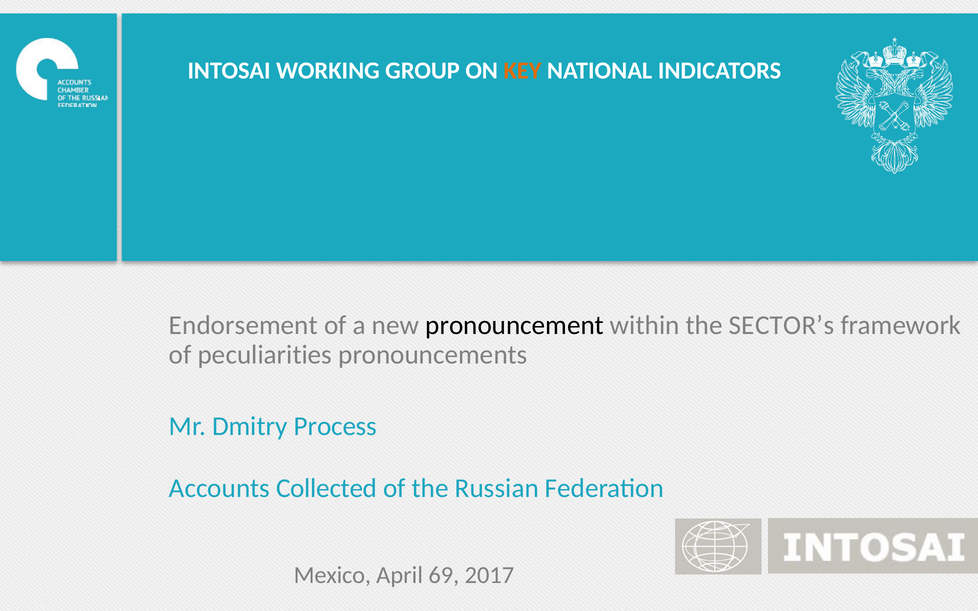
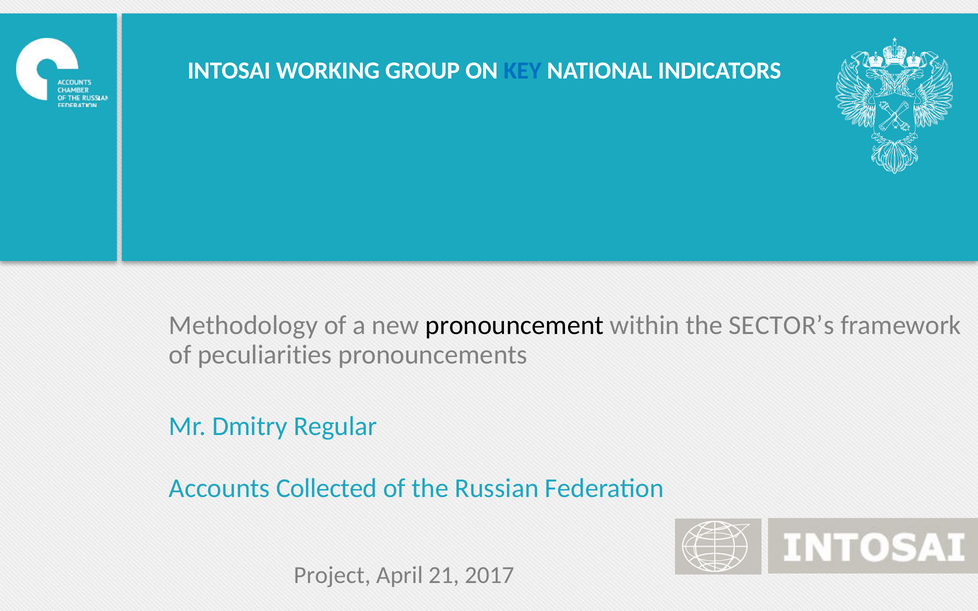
KEY colour: orange -> blue (522, 71)
Endorsement: Endorsement -> Methodology (243, 326)
Process: Process -> Regular (335, 427)
Mexico: Mexico -> Project (332, 575)
69: 69 -> 21 (444, 575)
